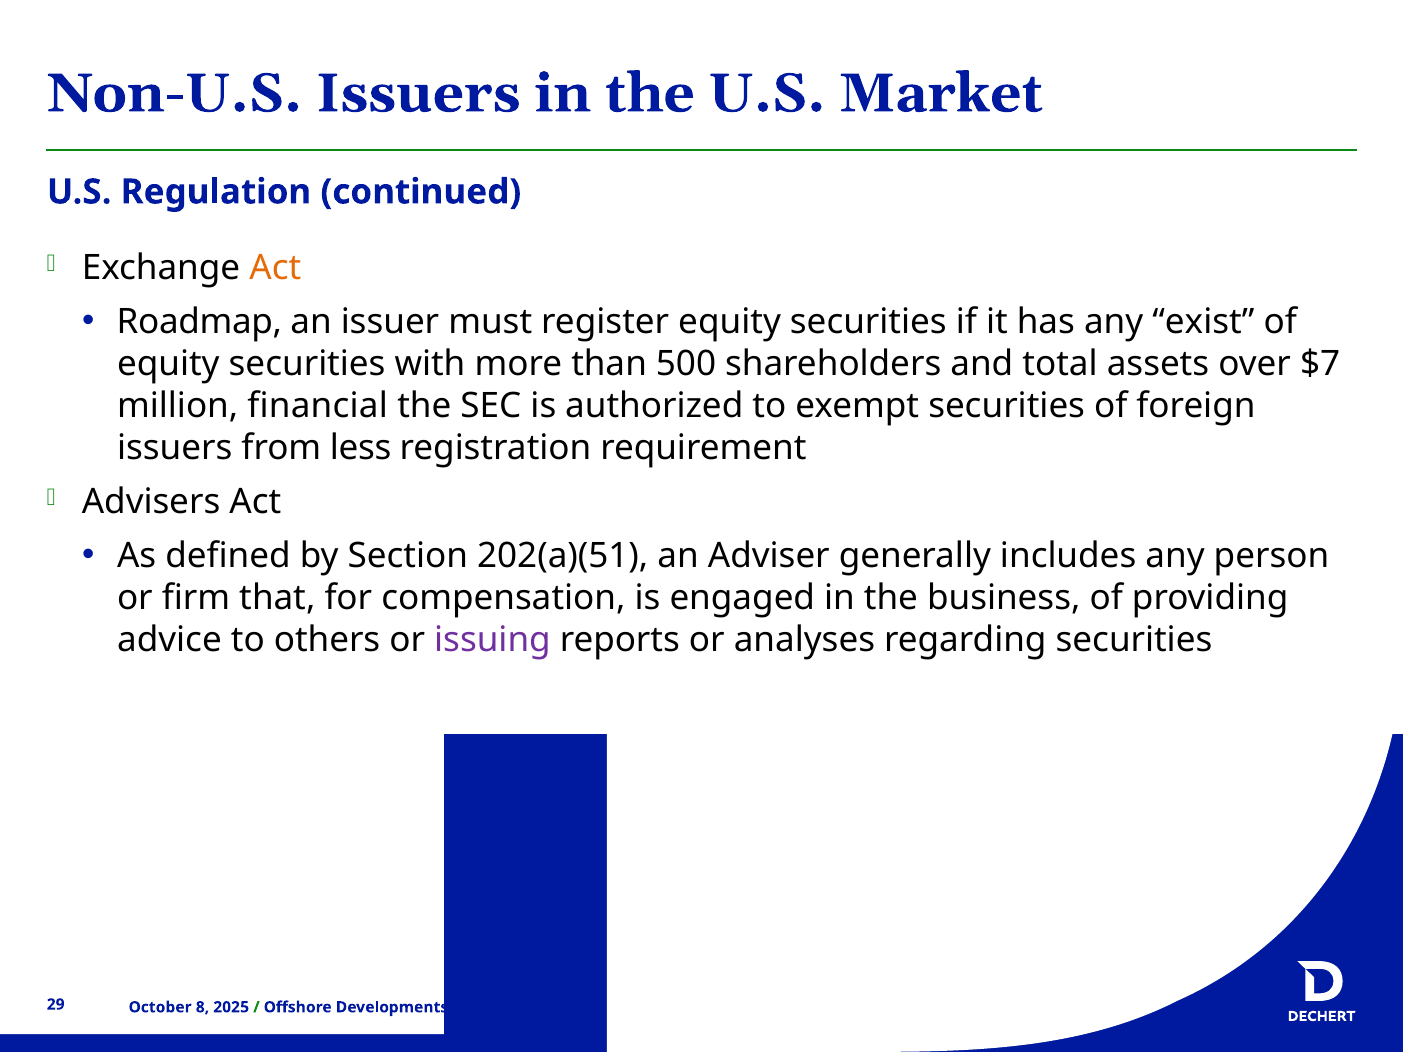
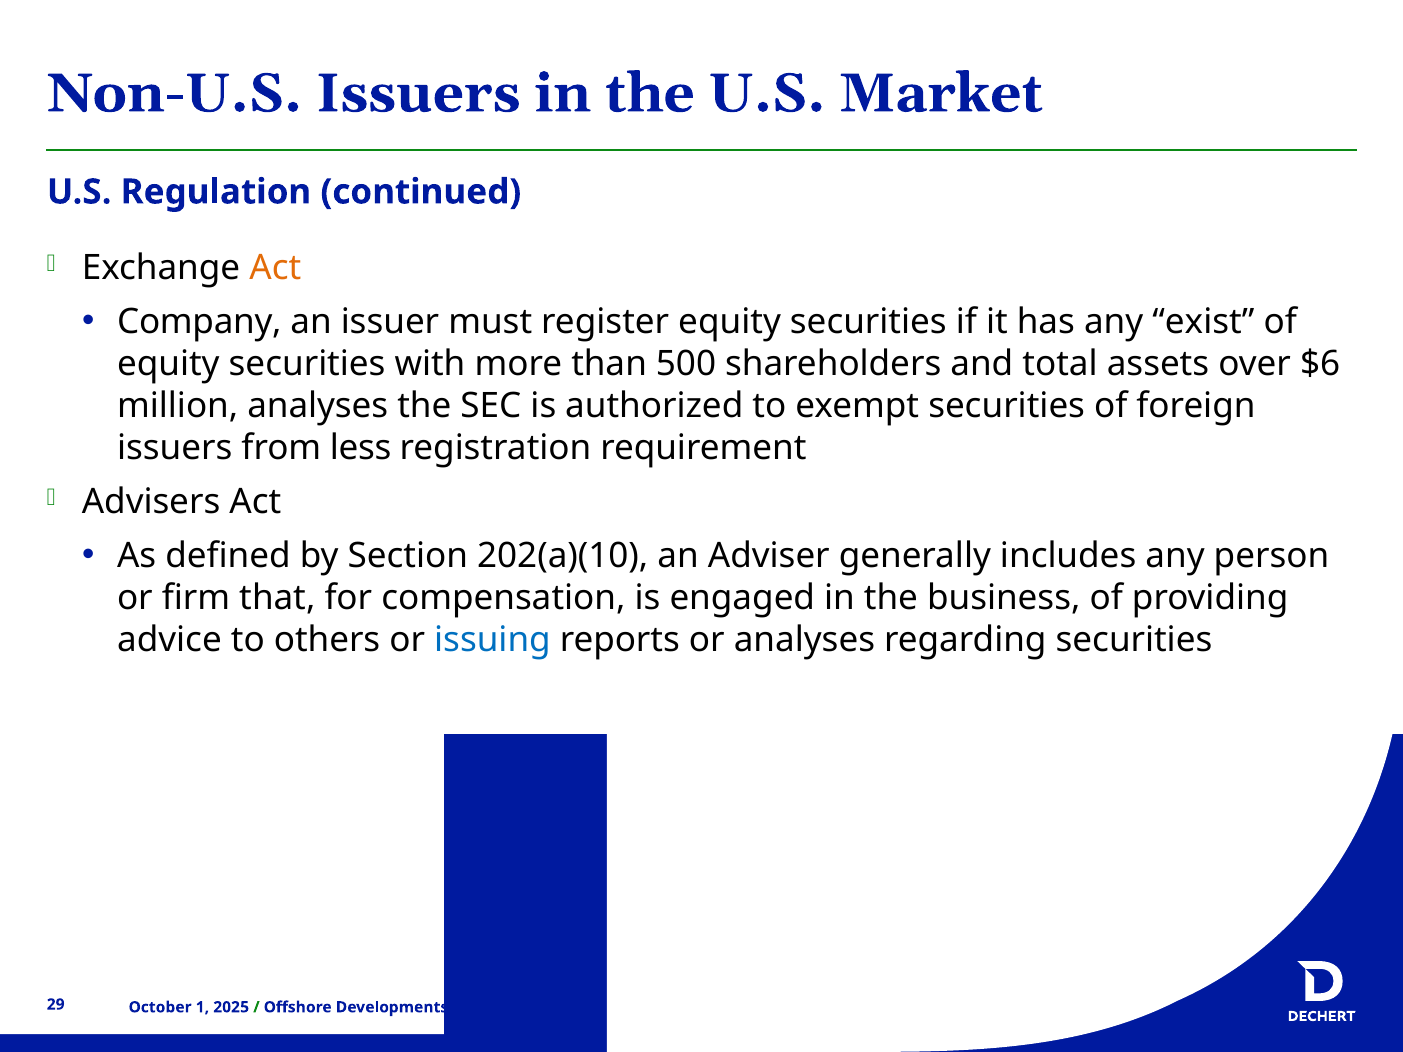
Roadmap: Roadmap -> Company (199, 322)
$7: $7 -> $6 (1320, 364)
million financial: financial -> analyses (318, 406)
202(a)(51: 202(a)(51 -> 202(a)(10 (563, 556)
issuing colour: purple -> blue (492, 640)
8: 8 -> 1 (202, 1007)
